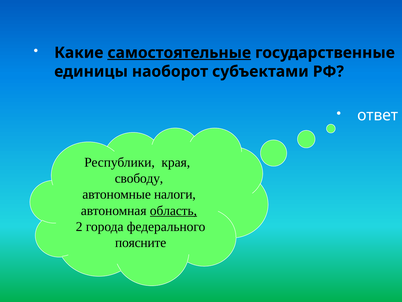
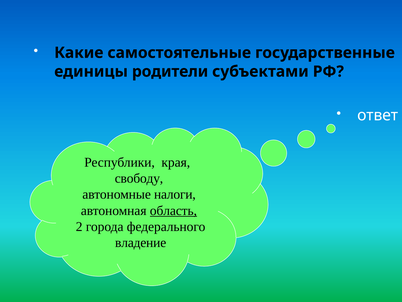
самостоятельные underline: present -> none (179, 53)
наоборот: наоборот -> родители (170, 71)
поясните: поясните -> владение (141, 242)
